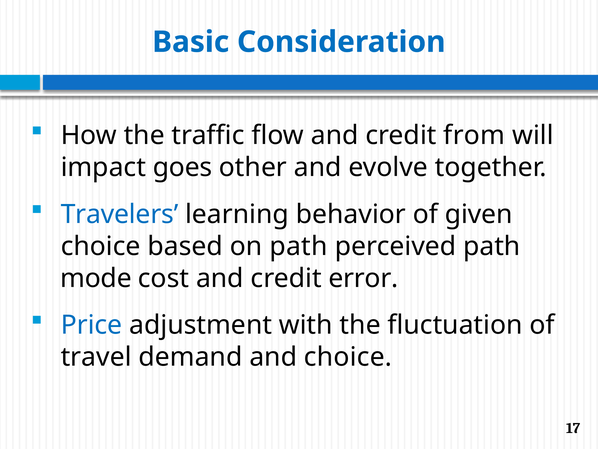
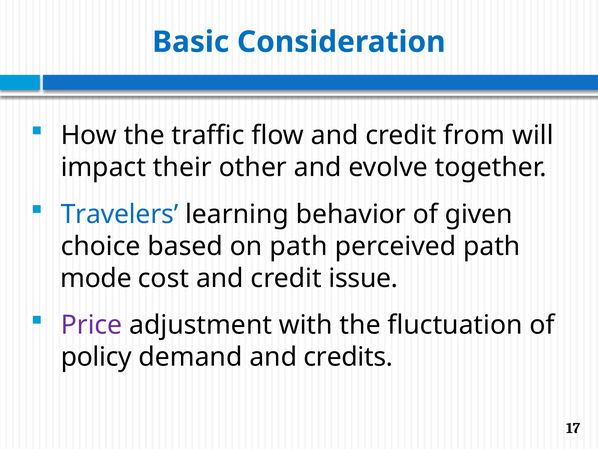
goes: goes -> their (182, 167)
error: error -> issue (363, 278)
Price colour: blue -> purple (91, 325)
travel: travel -> policy (96, 357)
and choice: choice -> credits (348, 357)
